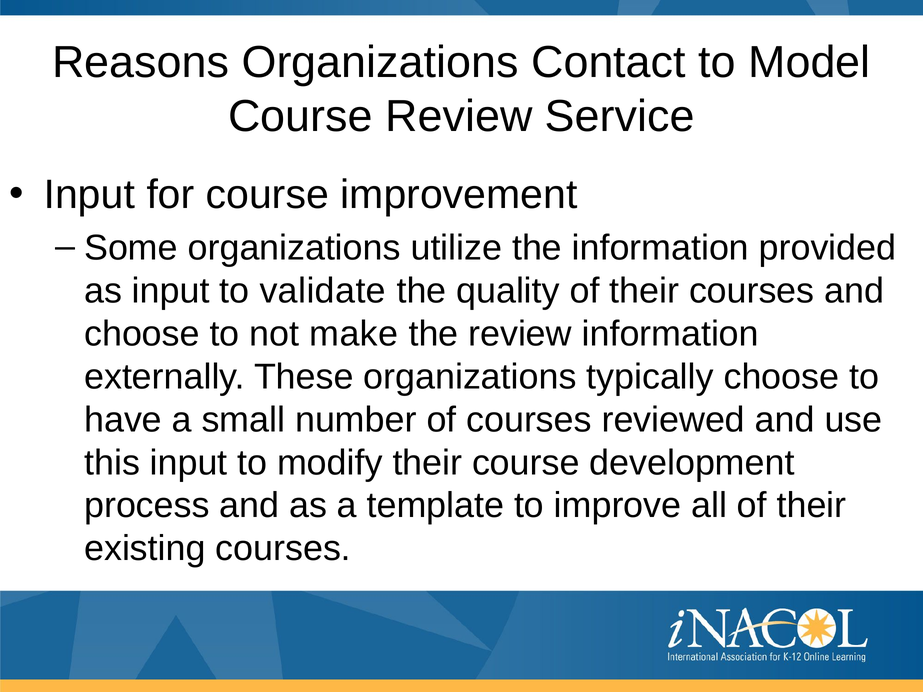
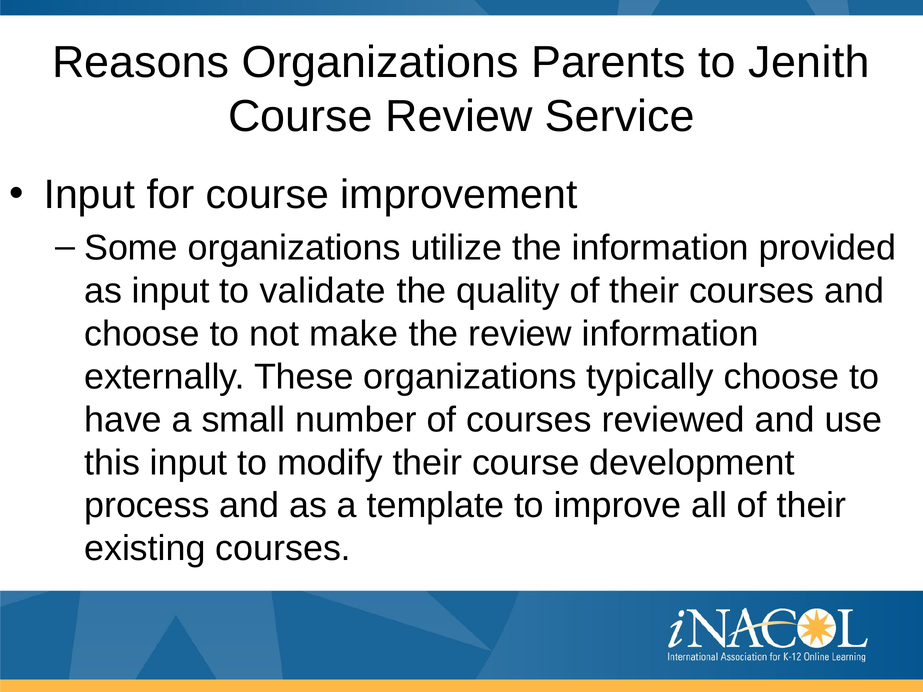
Contact: Contact -> Parents (608, 62)
Model: Model -> Jenith (809, 62)
